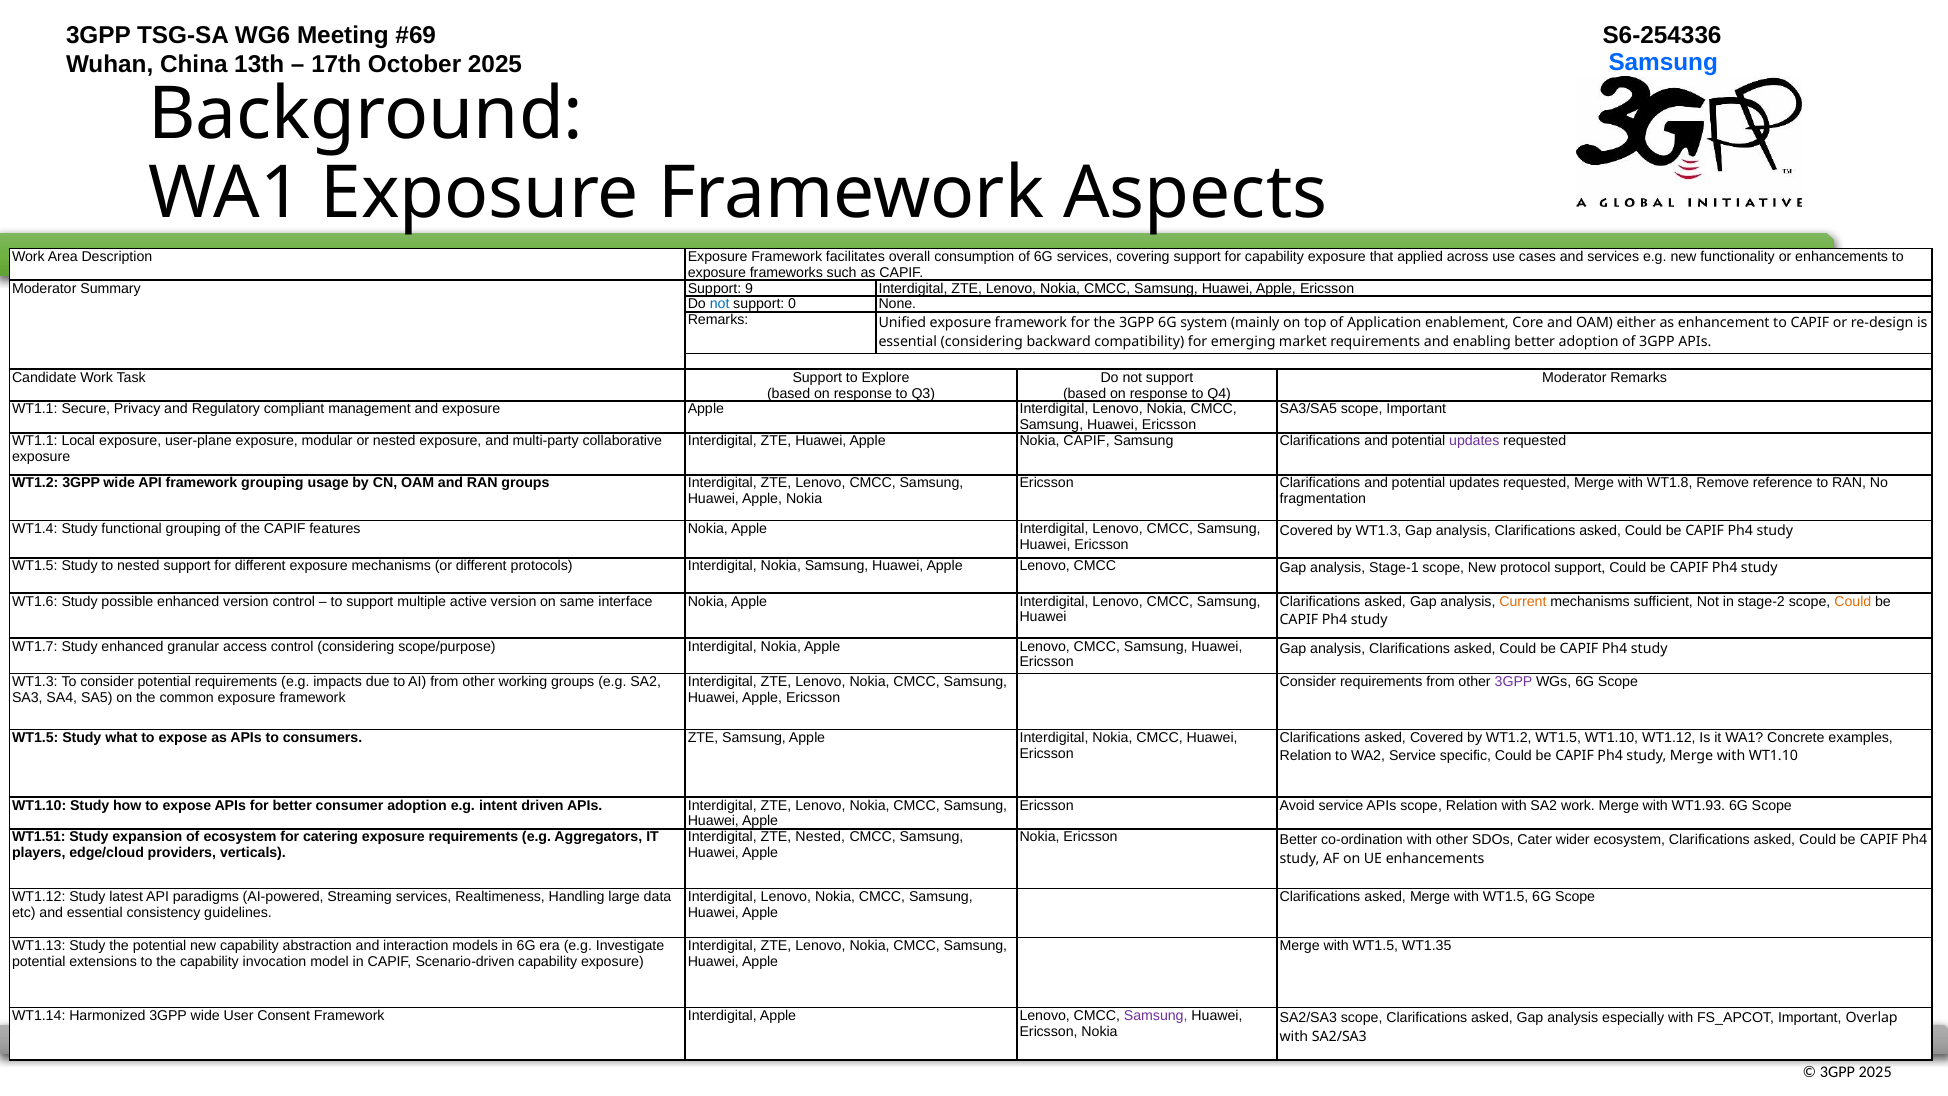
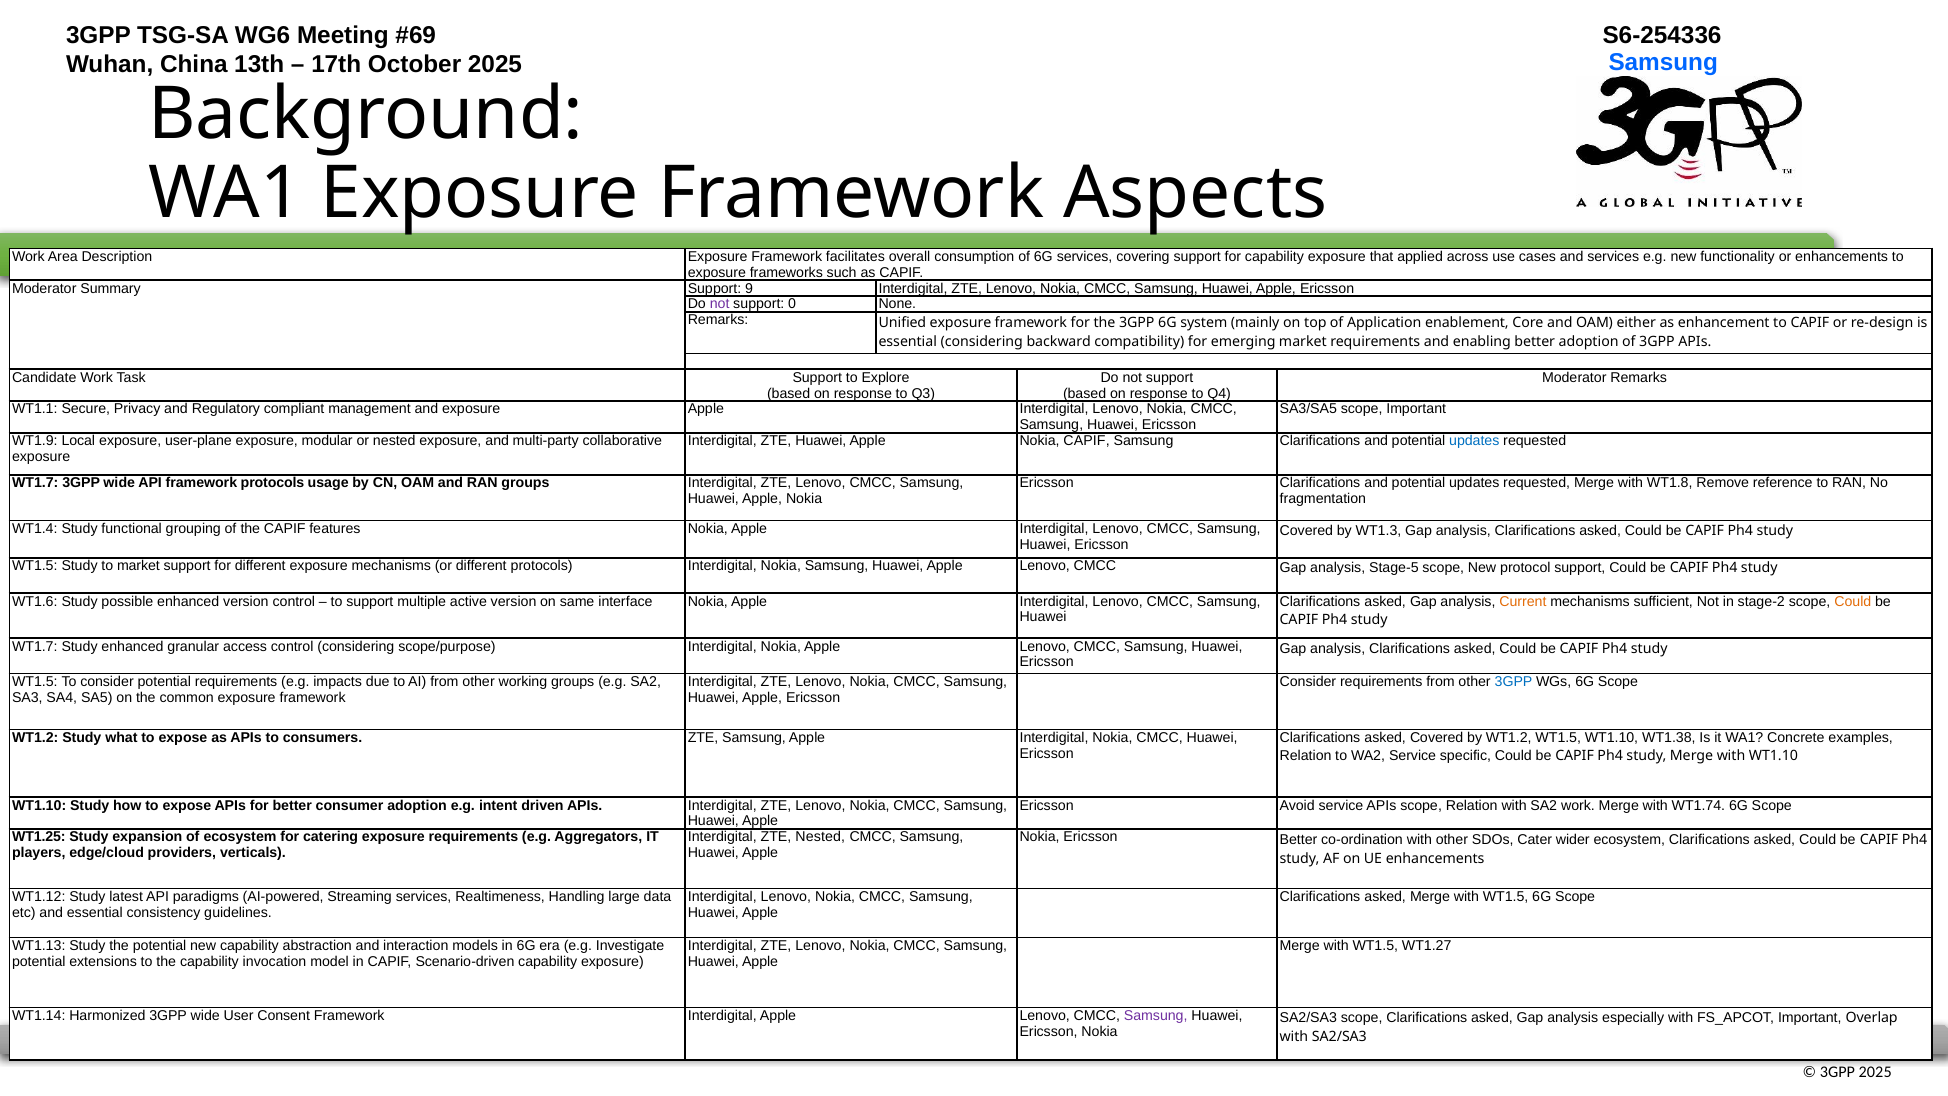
not colour: blue -> purple (720, 304)
WT1.1: WT1.1 -> WT1.9 (35, 441)
updates colour: purple -> blue (1474, 441)
WT1.2: WT1.2 -> WT1.7 (35, 483)
framework grouping: grouping -> protocols (273, 483)
to nested: nested -> market (138, 566)
Stage-1: Stage-1 -> Stage-5 (1394, 568)
WT1.3: WT1.3 -> WT1.5 (35, 681)
3GPP colour: purple -> blue (1514, 681)
WT1.5: WT1.5 -> WT1.2 (35, 737)
WT1.10 WT1.12: WT1.12 -> WT1.38 (1669, 737)
WT1.93: WT1.93 -> WT1.74 (1698, 805)
WT1.51: WT1.51 -> WT1.25 (39, 837)
WT1.35: WT1.35 -> WT1.27 (1427, 946)
